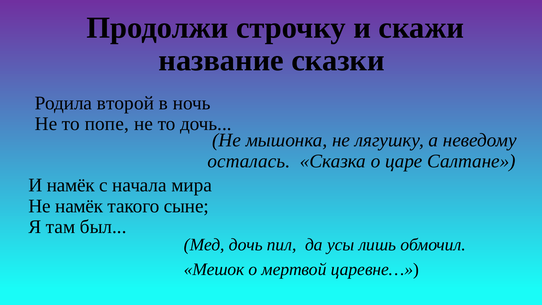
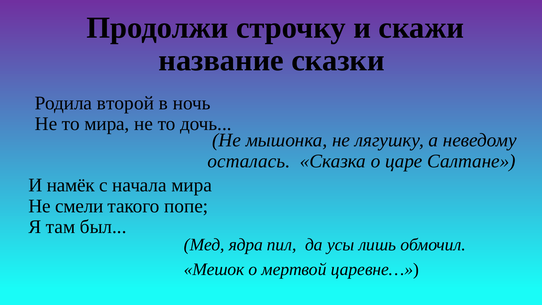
то попе: попе -> мира (107, 124)
Не намёк: намёк -> смели (79, 206)
сыне: сыне -> попе (186, 206)
Мед дочь: дочь -> ядра (246, 245)
